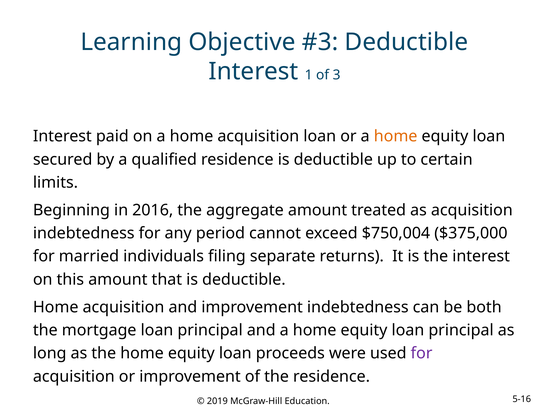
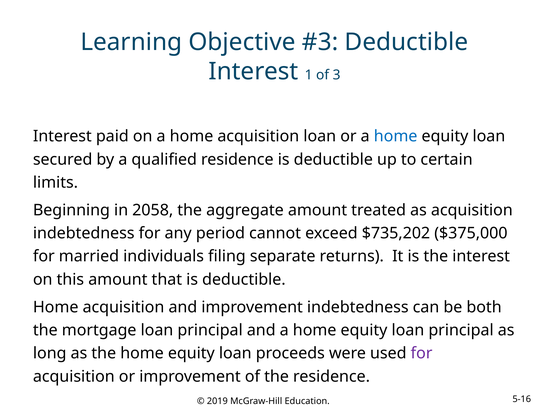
home colour: orange -> blue (396, 136)
2016: 2016 -> 2058 (153, 210)
$750,004: $750,004 -> $735,202 (396, 233)
